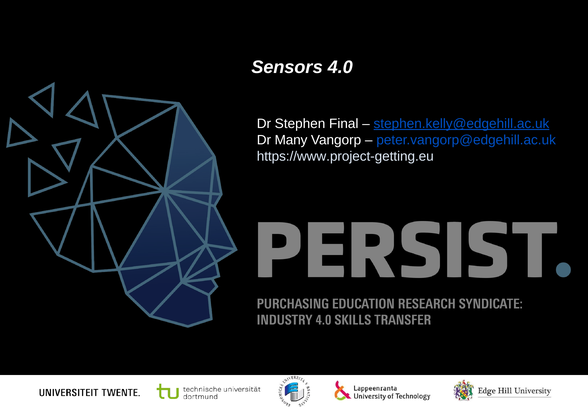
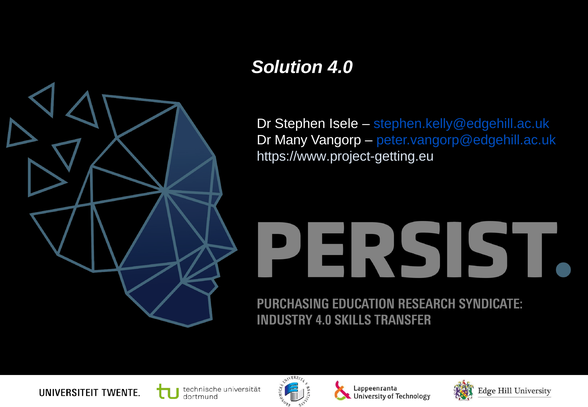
Sensors: Sensors -> Solution (287, 67)
Final: Final -> Isele (344, 124)
stephen.kelly@edgehill.ac.uk underline: present -> none (461, 124)
